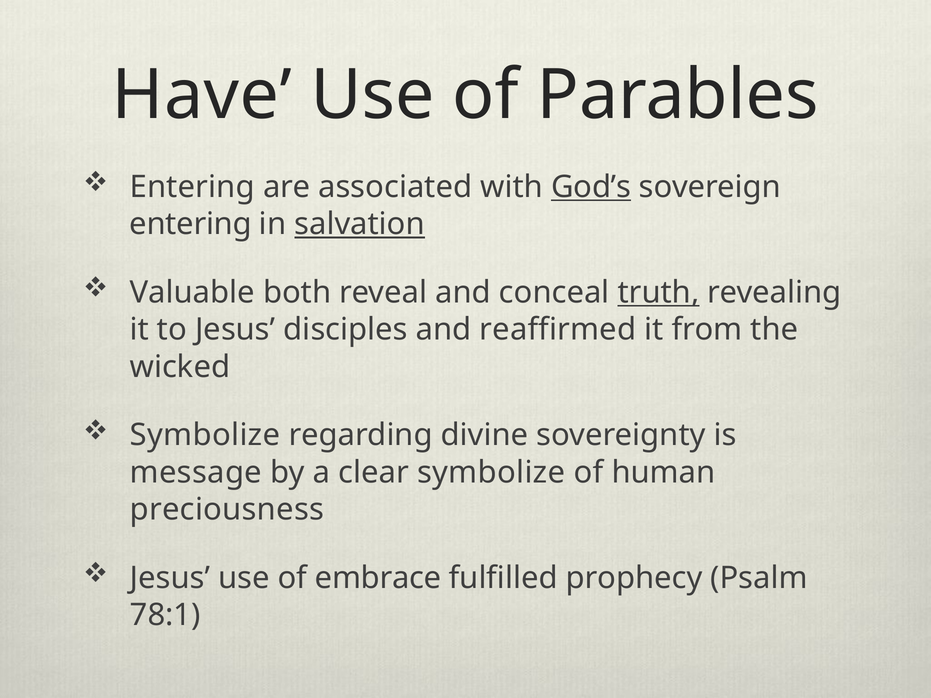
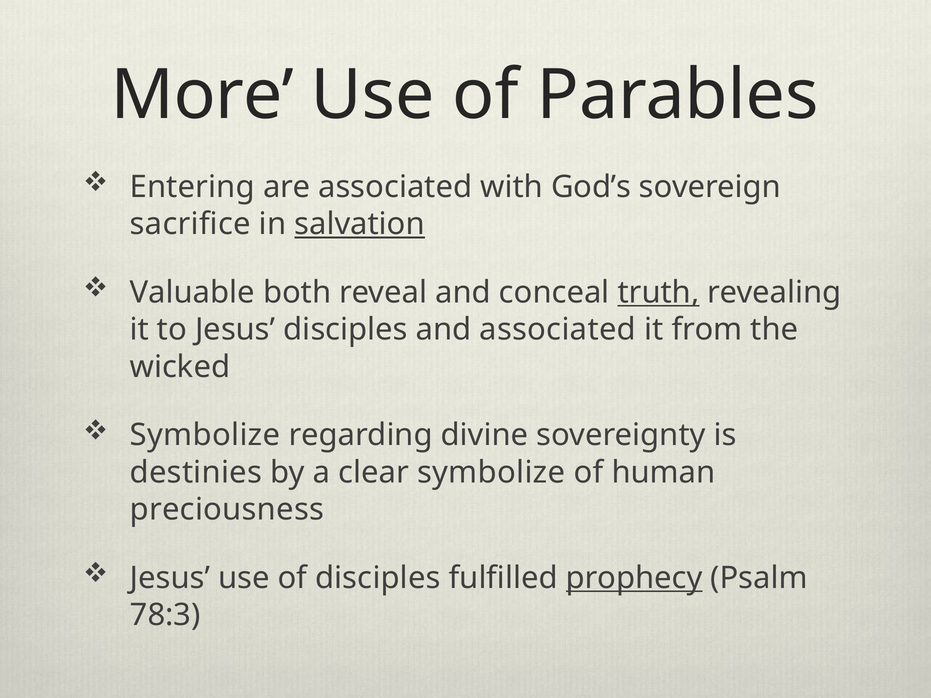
Have: Have -> More (203, 95)
God’s underline: present -> none (591, 187)
entering: entering -> sacrifice (190, 224)
and reaffirmed: reaffirmed -> associated (558, 330)
message: message -> destinies (196, 473)
of embrace: embrace -> disciples (378, 578)
prophecy underline: none -> present (634, 578)
78:1: 78:1 -> 78:3 (165, 615)
